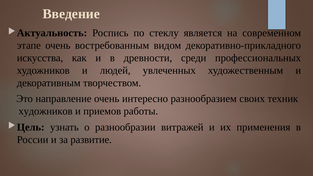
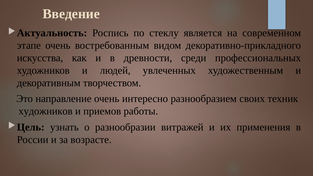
развитие: развитие -> возрасте (91, 140)
